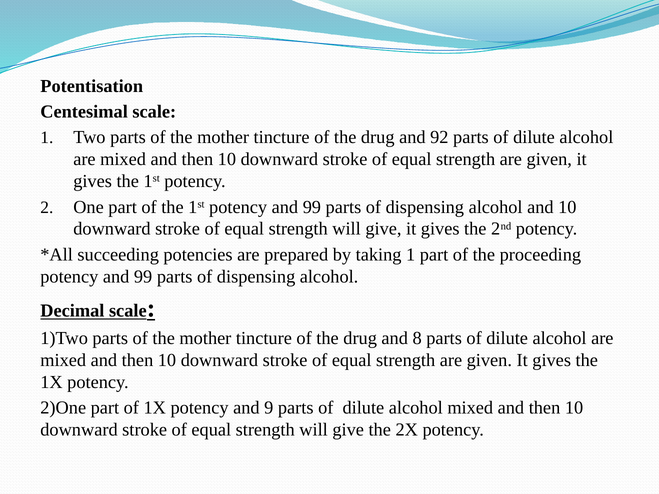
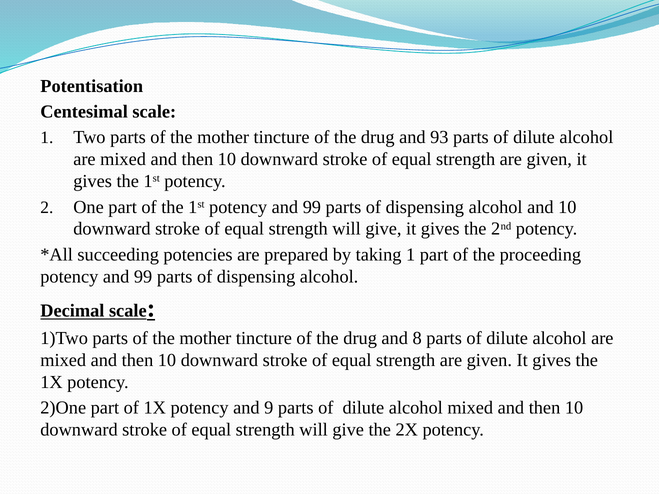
92: 92 -> 93 (439, 138)
